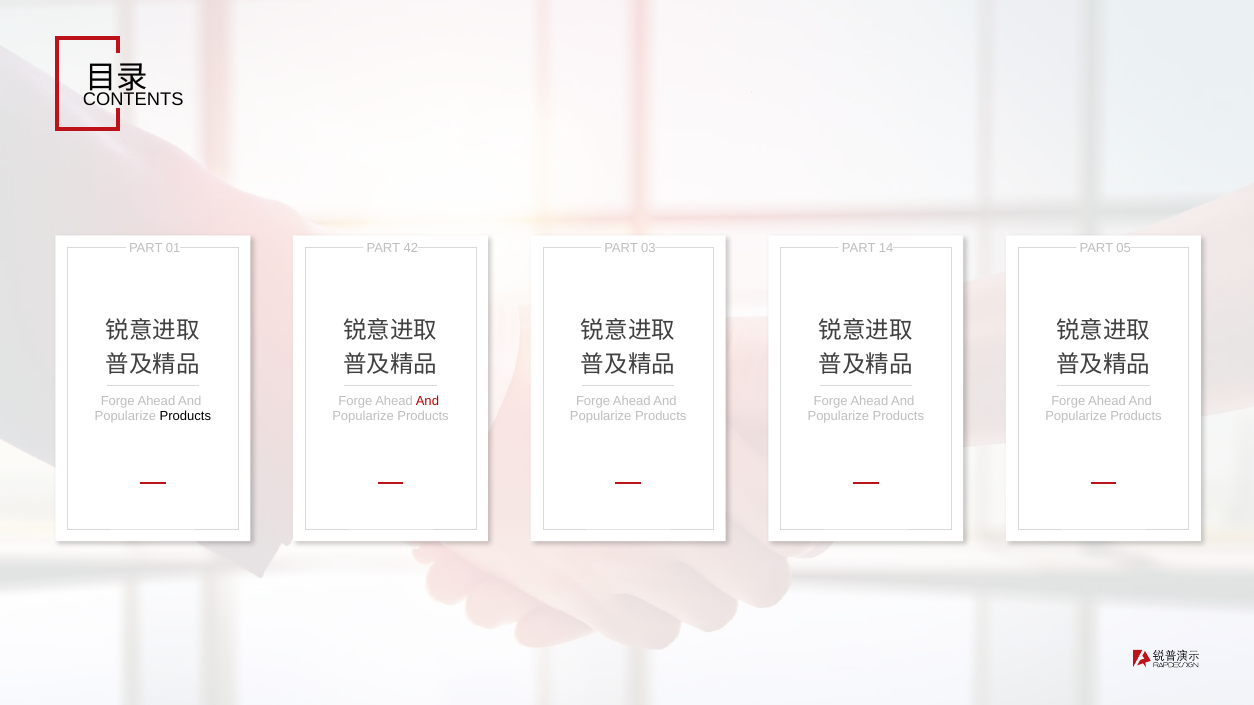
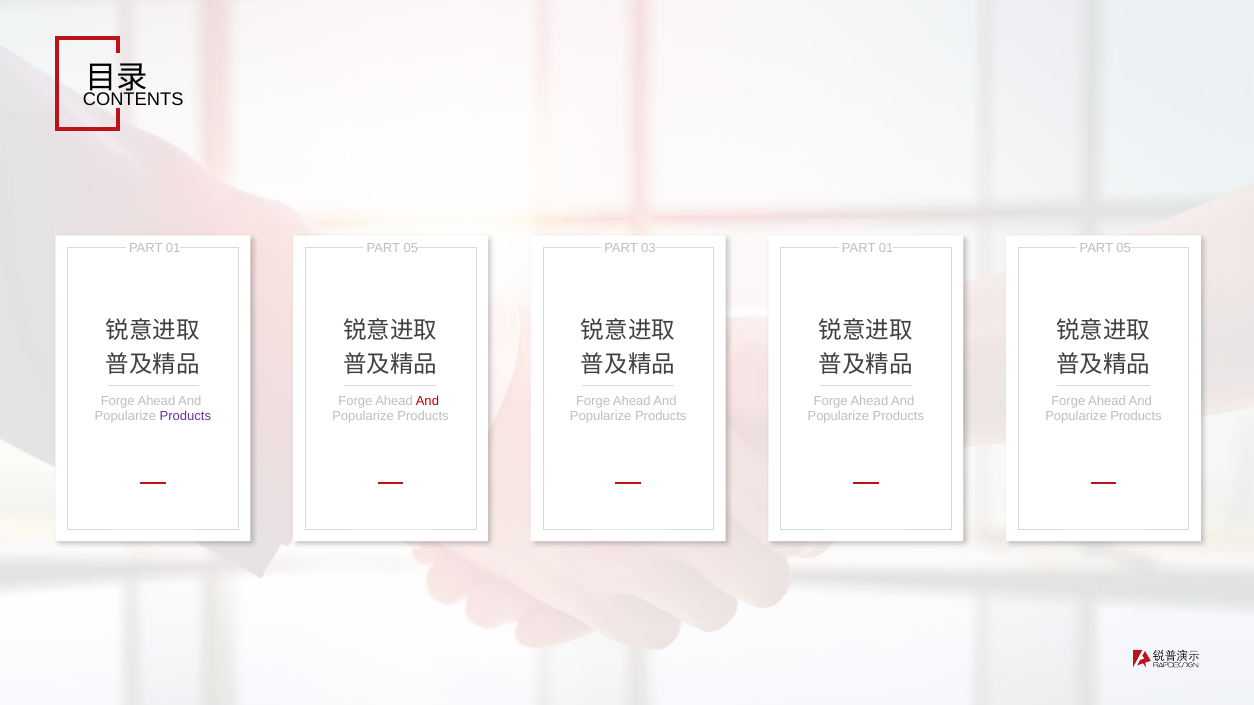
42: 42 -> 05 (411, 248)
14: 14 -> 01 (886, 248)
Products colour: black -> purple (185, 417)
